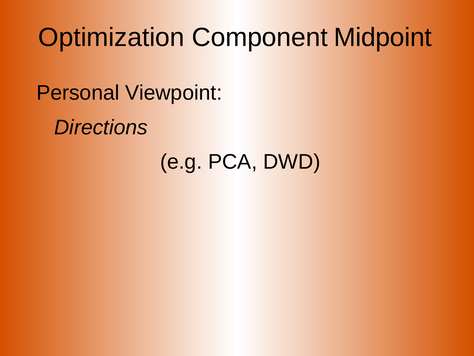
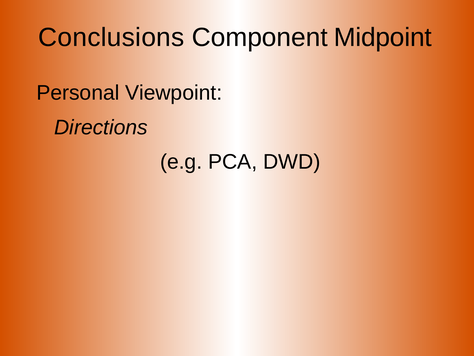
Optimization: Optimization -> Conclusions (111, 37)
